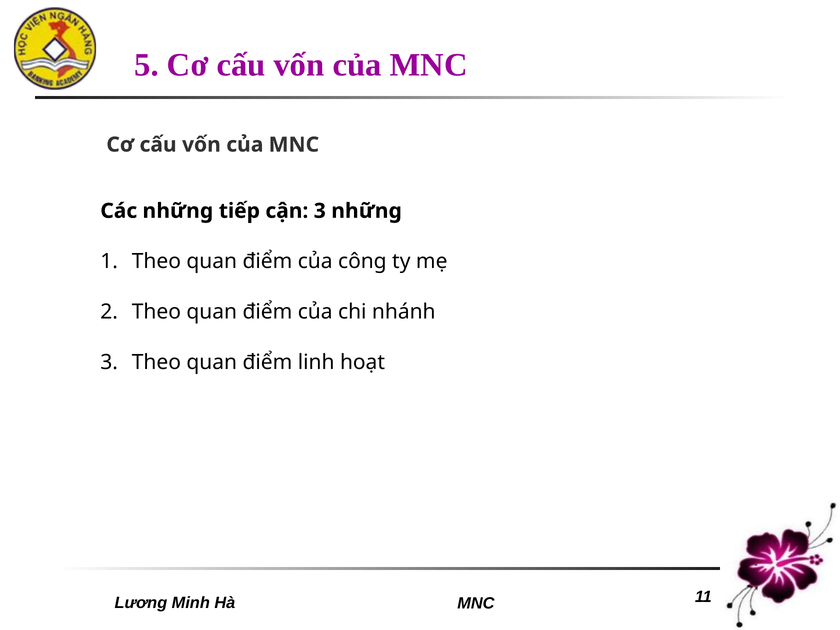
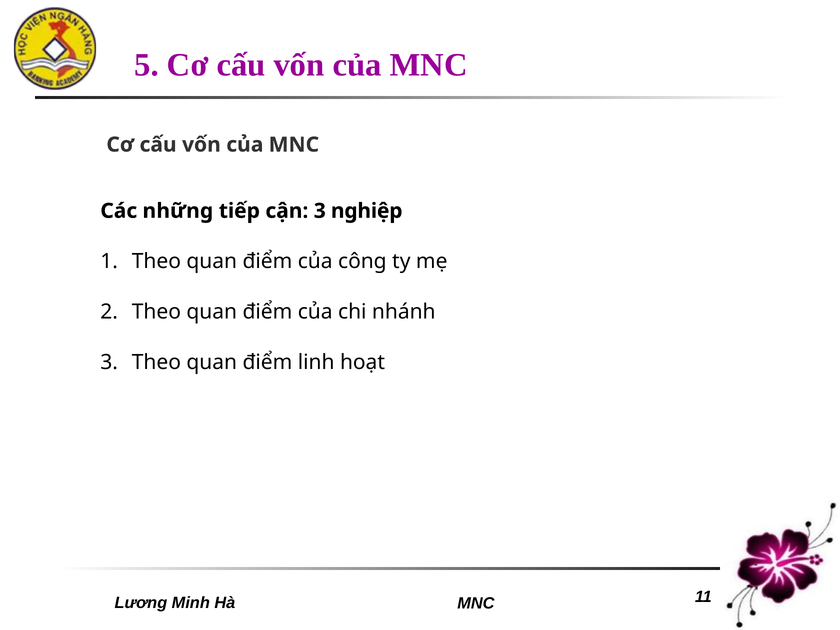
3 những: những -> nghiệp (367, 211)
